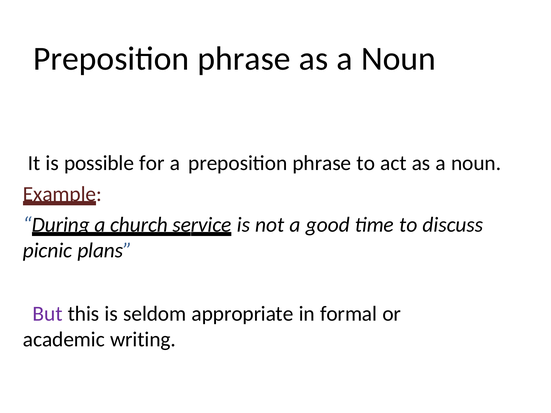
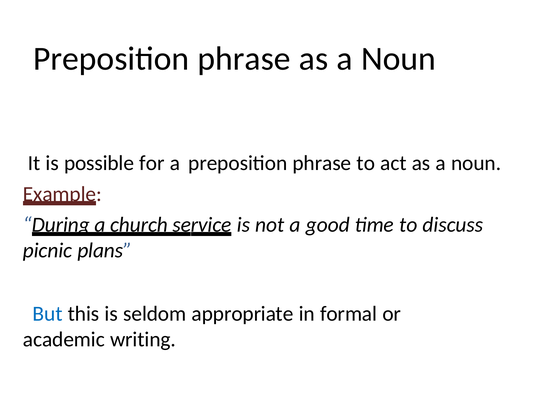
But colour: purple -> blue (48, 314)
